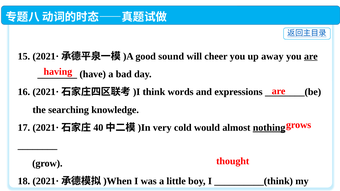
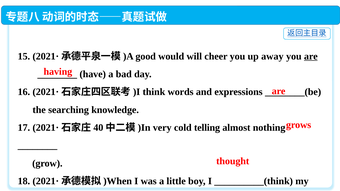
sound: sound -> would (171, 56)
would: would -> telling (207, 128)
nothing underline: present -> none (269, 128)
